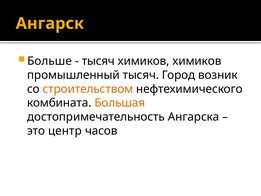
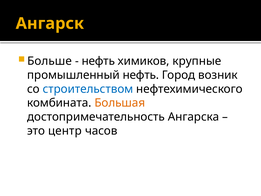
тысяч: тысяч -> нефть (98, 61)
химиков химиков: химиков -> крупные (197, 61)
промышленный тысяч: тысяч -> нефть (141, 75)
строительством colour: orange -> blue (88, 89)
